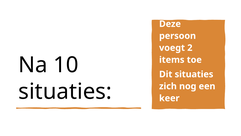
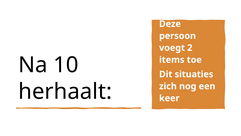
situaties: situaties -> herhaalt (65, 91)
